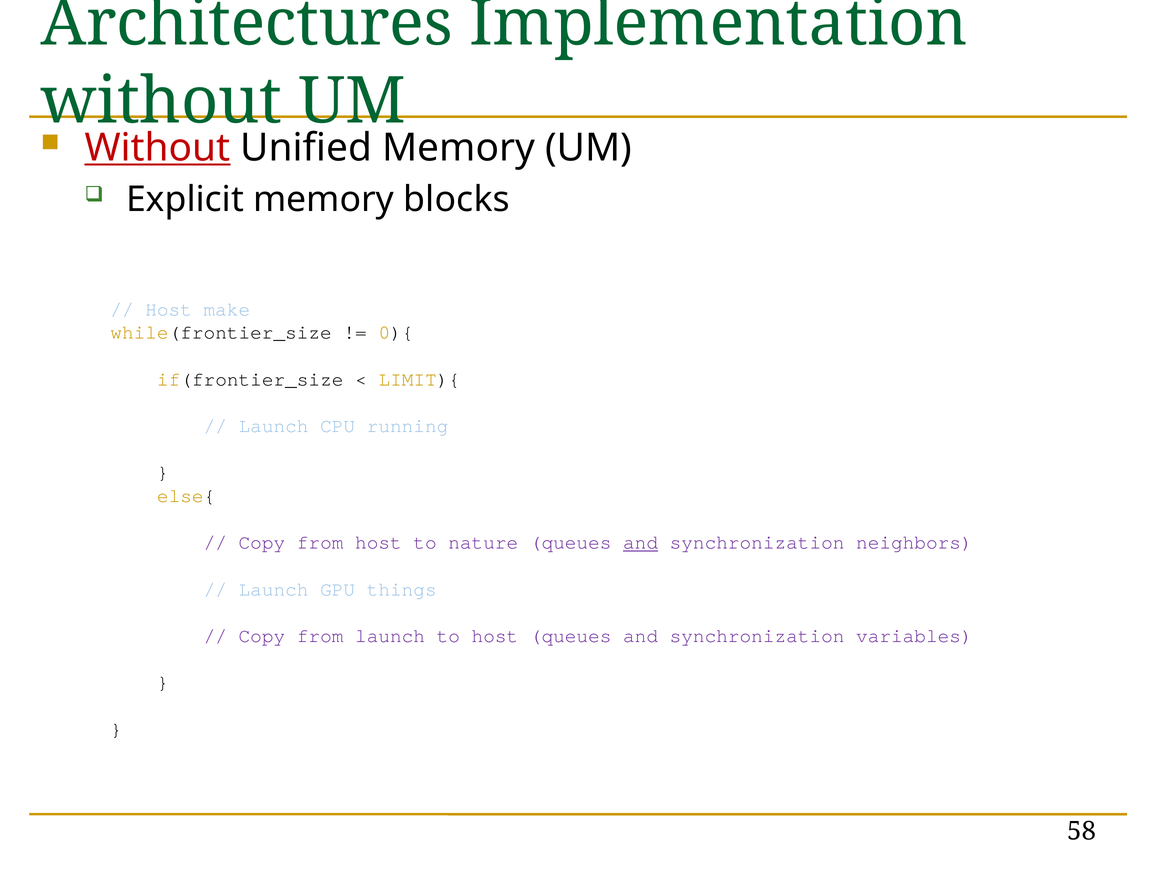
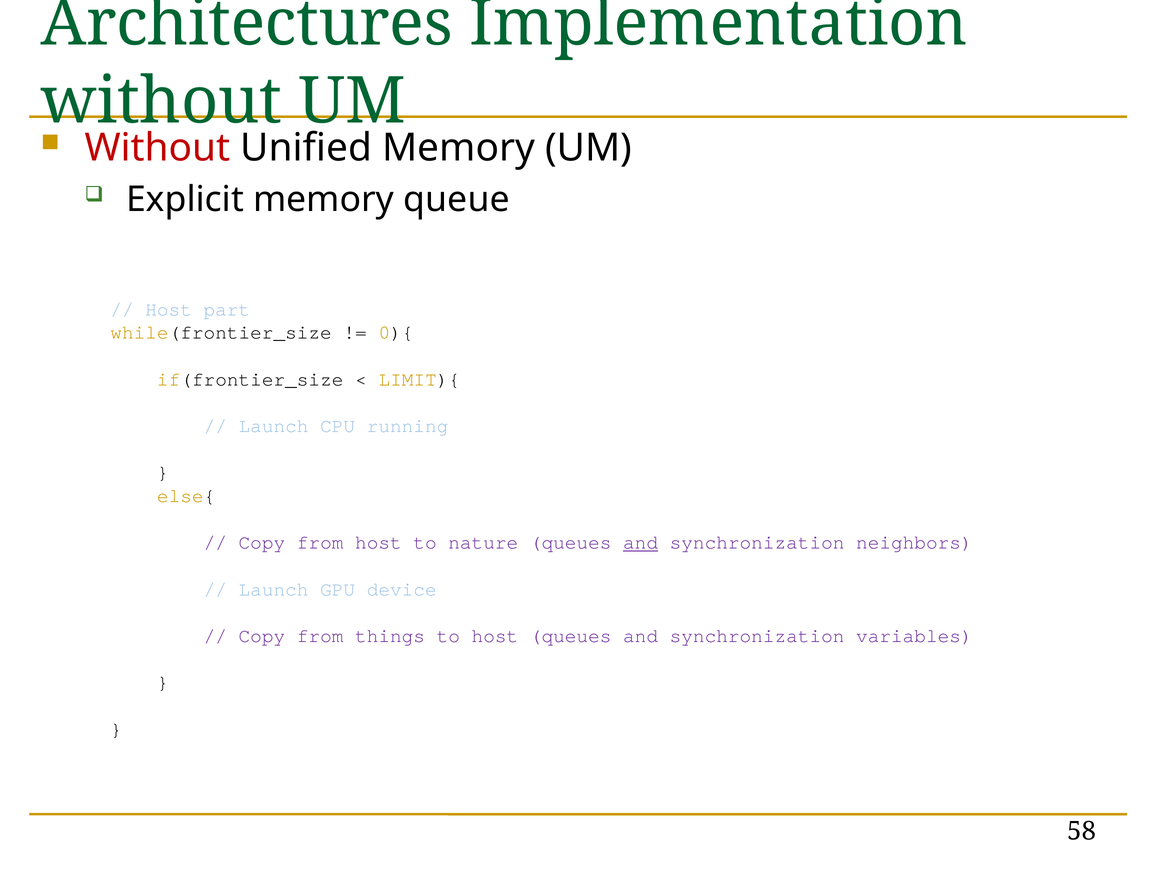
Without underline: present -> none (157, 148)
blocks: blocks -> queue (456, 199)
make: make -> part (227, 309)
things: things -> device (402, 589)
from launch: launch -> things (390, 635)
